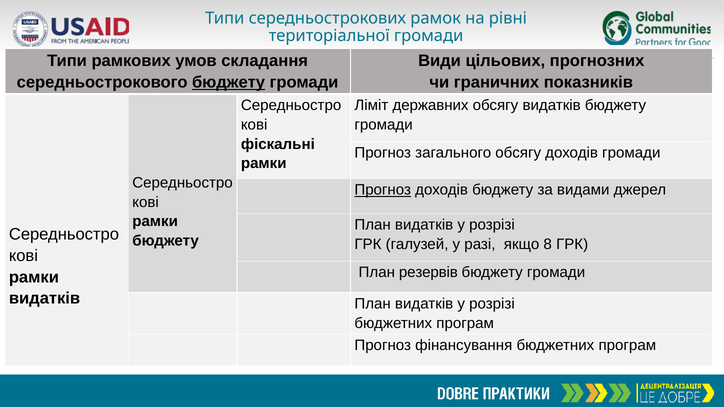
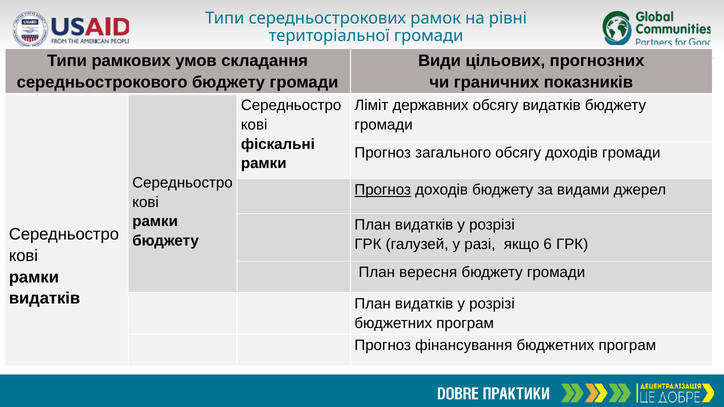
бюджету underline: present -> none (229, 82)
8: 8 -> 6 (548, 244)
резервів: резервів -> вересня (428, 273)
